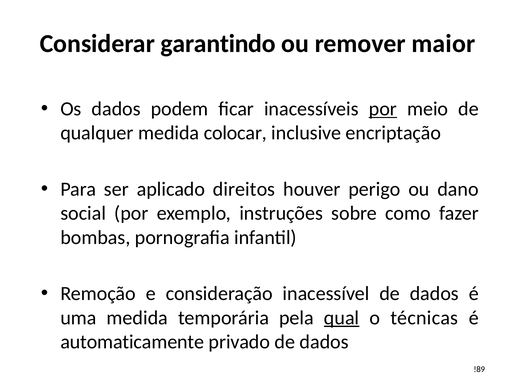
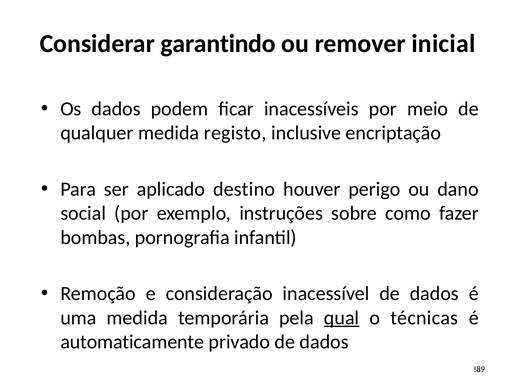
maior: maior -> inicial (443, 44)
por underline: present -> none (383, 109)
colocar: colocar -> registo (235, 133)
direitos: direitos -> destino (244, 189)
